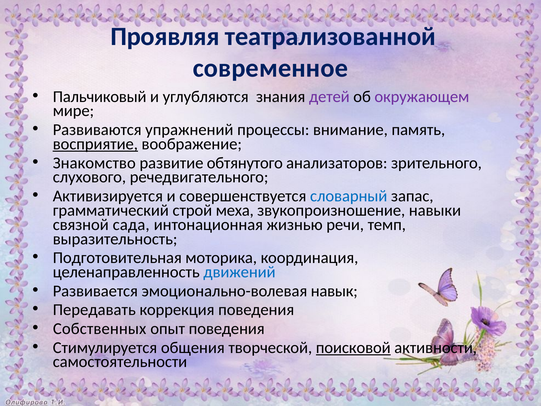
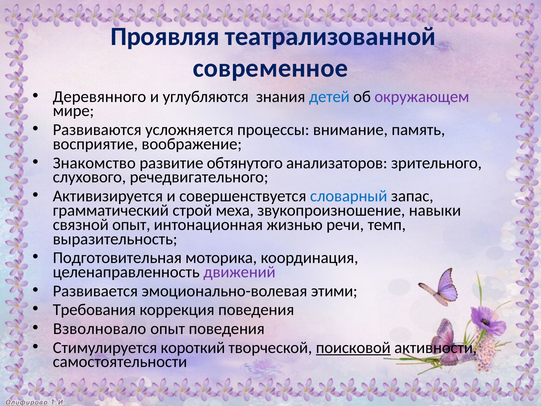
Пальчиковый: Пальчиковый -> Деревянного (99, 97)
детей colour: purple -> blue (329, 97)
упражнений: упражнений -> усложняется (189, 130)
восприятие underline: present -> none (95, 144)
связной сада: сада -> опыт (131, 224)
движений colour: blue -> purple (239, 272)
навык: навык -> этими (334, 291)
Передавать: Передавать -> Требования (94, 310)
Собственных: Собственных -> Взволновало (100, 328)
общения: общения -> короткий (193, 347)
